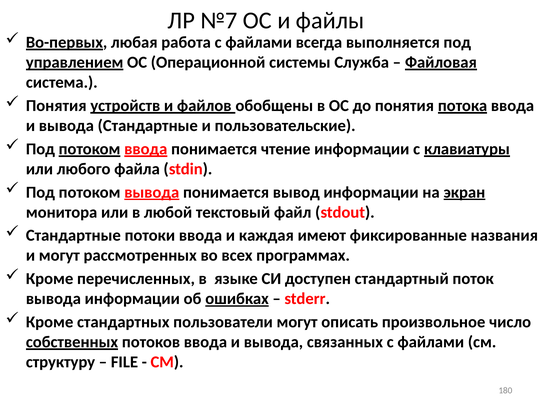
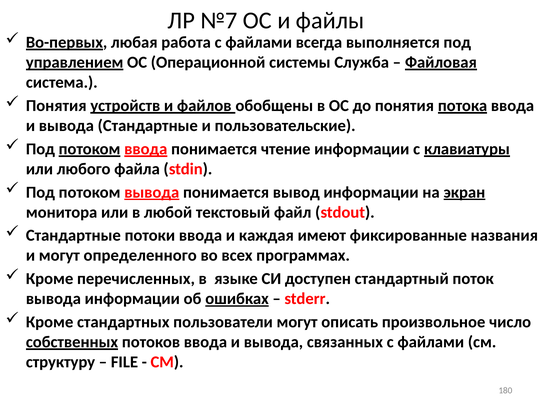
рассмотренных: рассмотренных -> определенного (140, 255)
